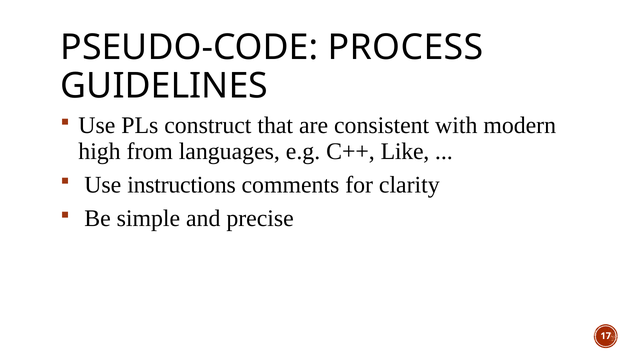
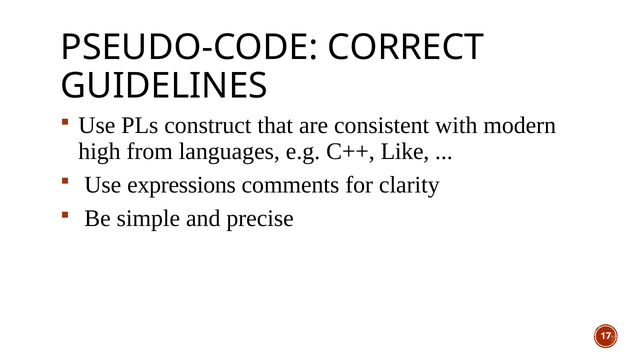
PROCESS: PROCESS -> CORRECT (406, 48)
instructions: instructions -> expressions (182, 185)
